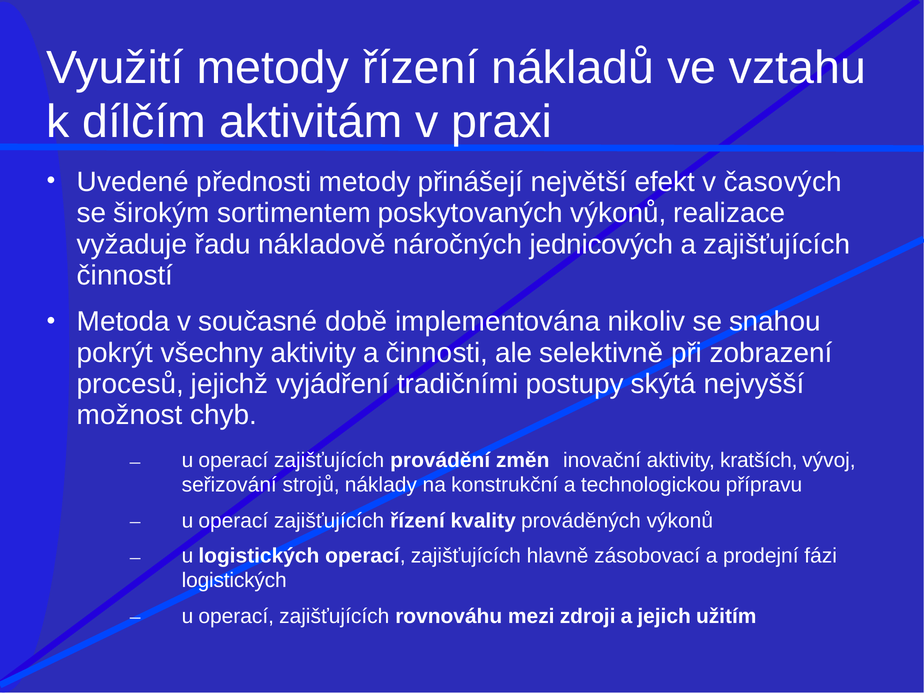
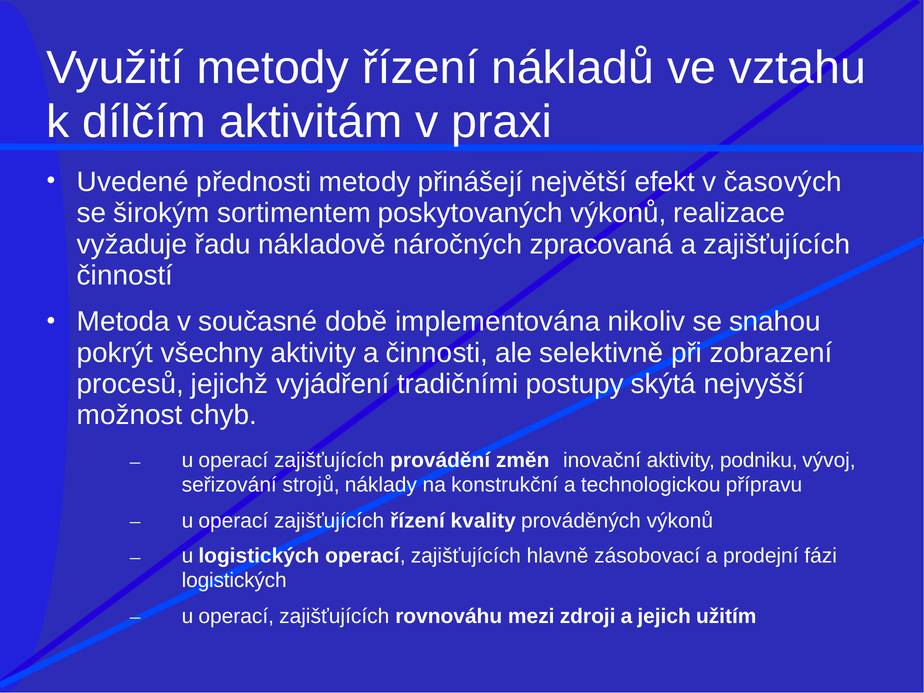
jednicových: jednicových -> zpracovaná (601, 244)
kratších: kratších -> podniku (759, 460)
